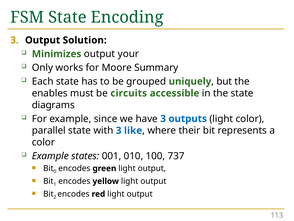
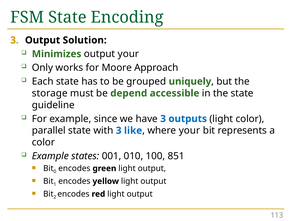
Summary: Summary -> Approach (156, 68)
enables: enables -> storage (50, 93)
circuits: circuits -> depend (129, 93)
diagrams: diagrams -> guideline (53, 105)
where their: their -> your (189, 130)
737: 737 -> 851 (176, 156)
